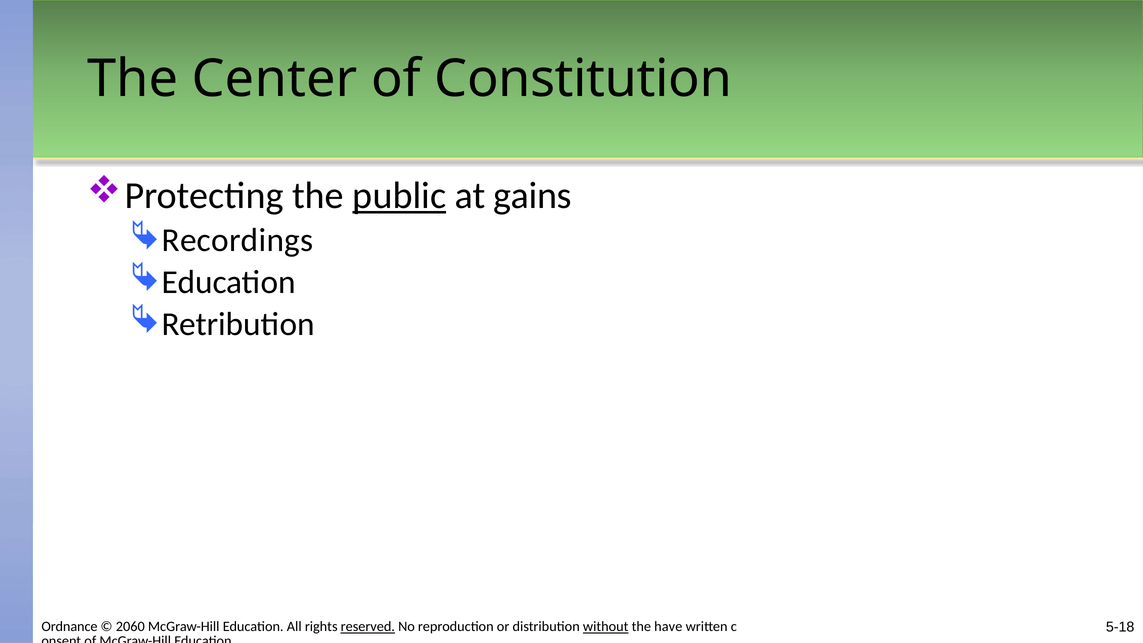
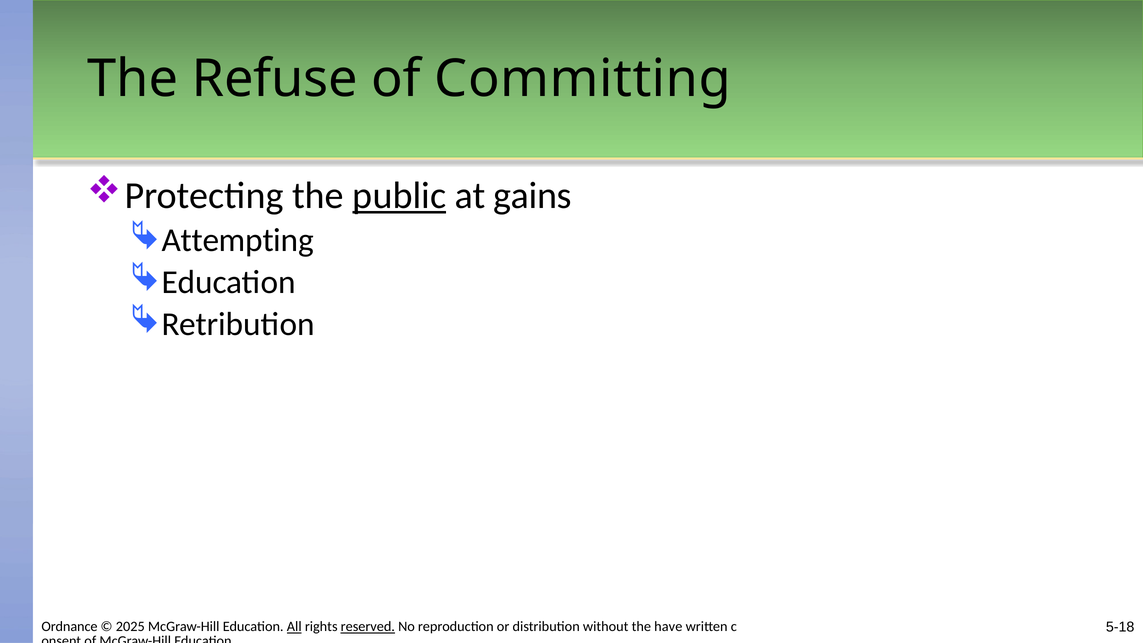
Center: Center -> Refuse (275, 79)
Constitution: Constitution -> Committing (583, 79)
Recordings: Recordings -> Attempting (238, 240)
2060: 2060 -> 2025 (130, 627)
All underline: none -> present (294, 627)
without underline: present -> none (606, 627)
